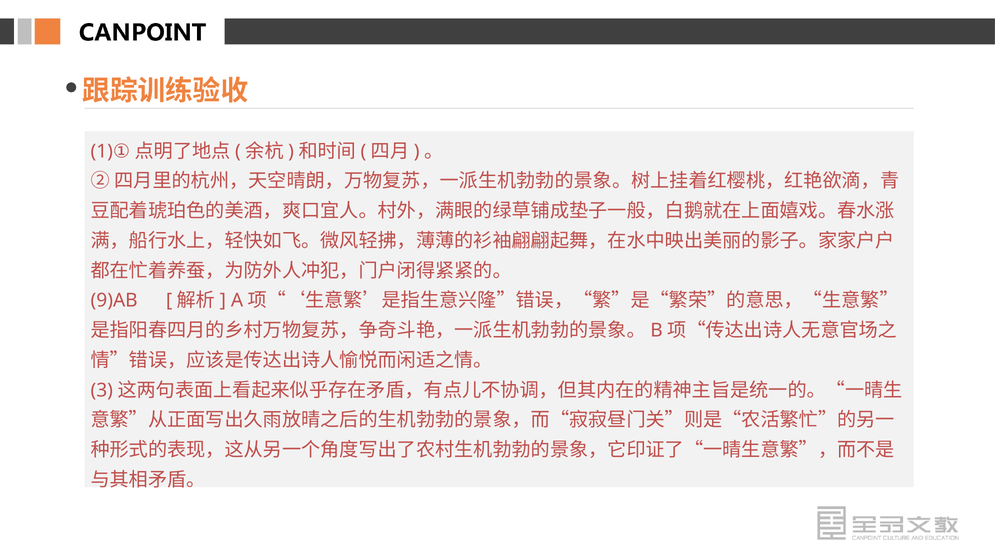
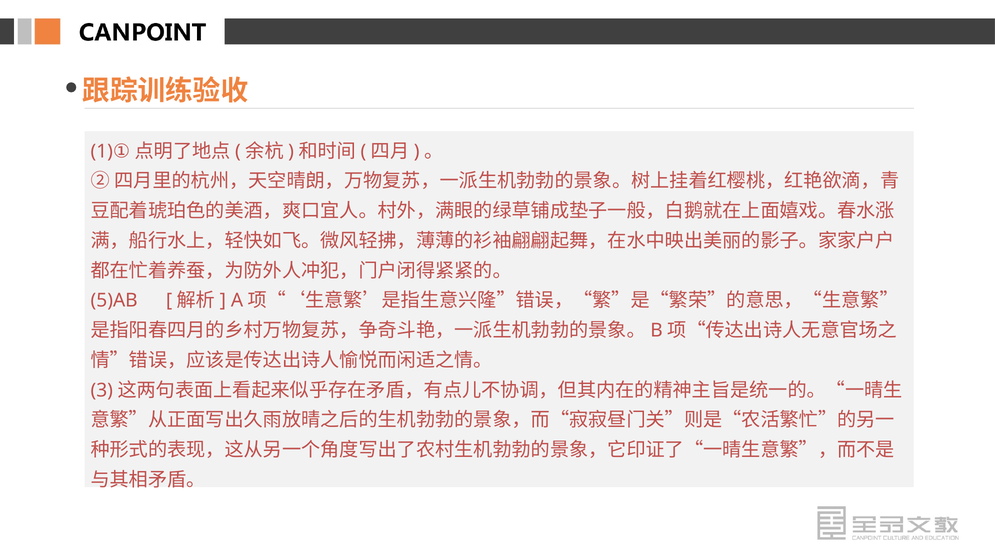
9)AB: 9)AB -> 5)AB (114, 301)
